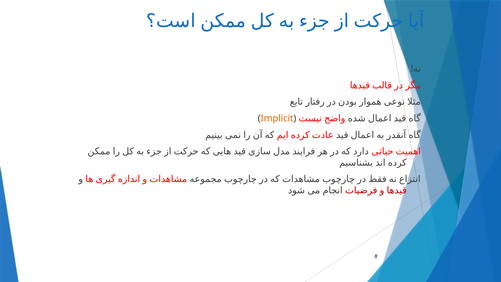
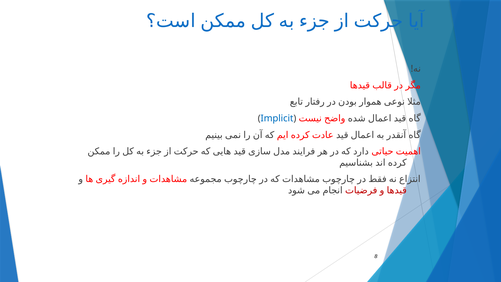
Implicit colour: orange -> blue (277, 118)
